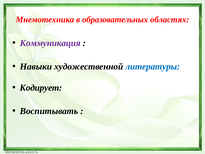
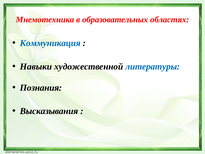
Коммуникация colour: purple -> blue (50, 43)
Кодирует: Кодирует -> Познания (41, 88)
Воспитывать: Воспитывать -> Высказывания (49, 111)
